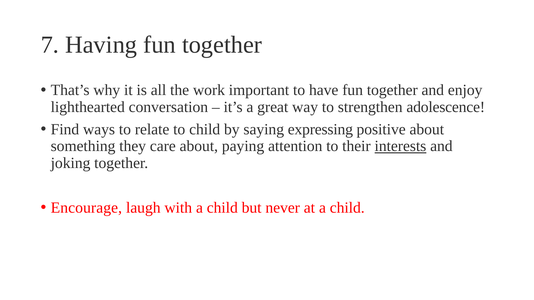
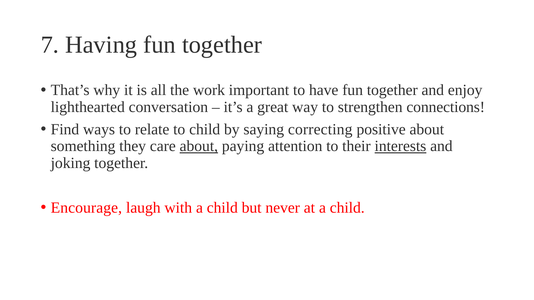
adolescence: adolescence -> connections (446, 107)
expressing: expressing -> correcting (320, 129)
about underline: none -> present (199, 146)
